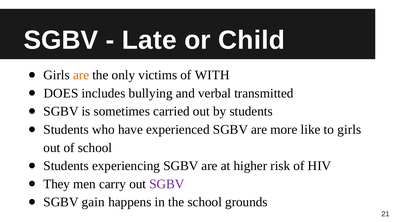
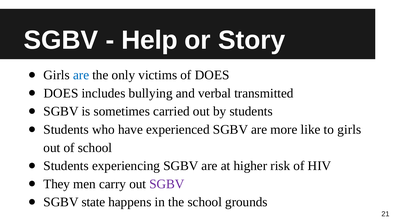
Late: Late -> Help (149, 40)
Child: Child -> Story (252, 40)
are colour: orange -> blue (81, 75)
of WITH: WITH -> DOES (212, 75)
gain: gain -> state (93, 202)
